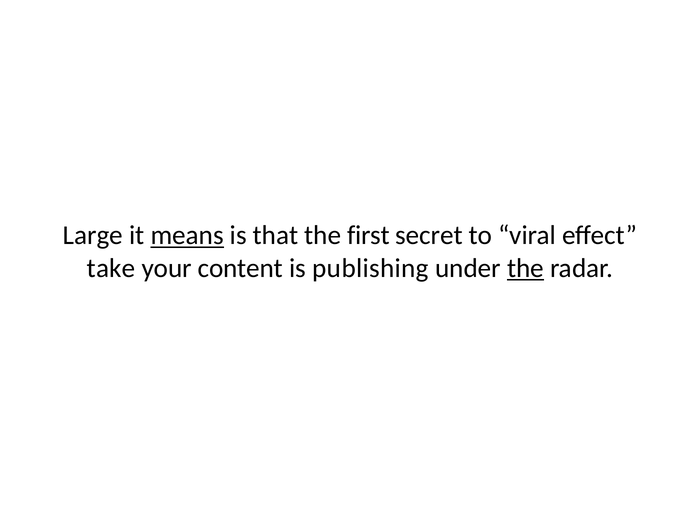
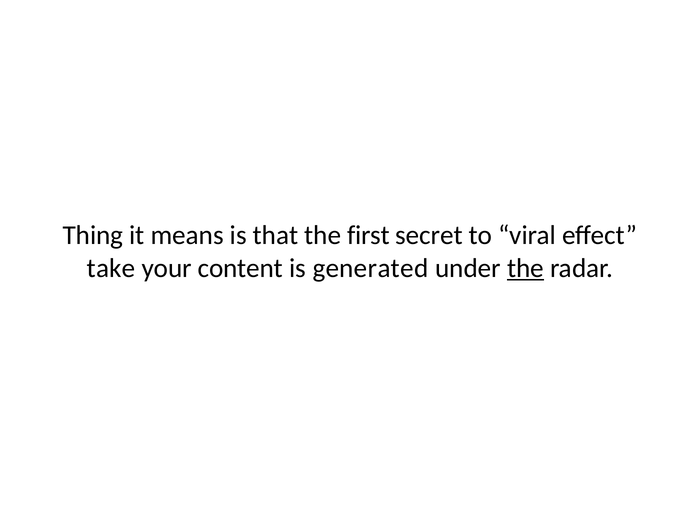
Large: Large -> Thing (93, 235)
means underline: present -> none (187, 235)
publishing: publishing -> generated (370, 268)
